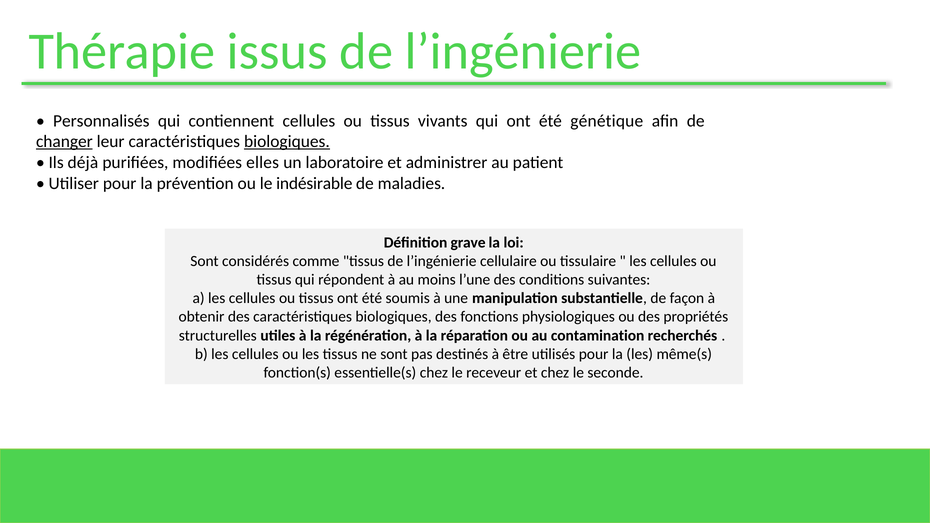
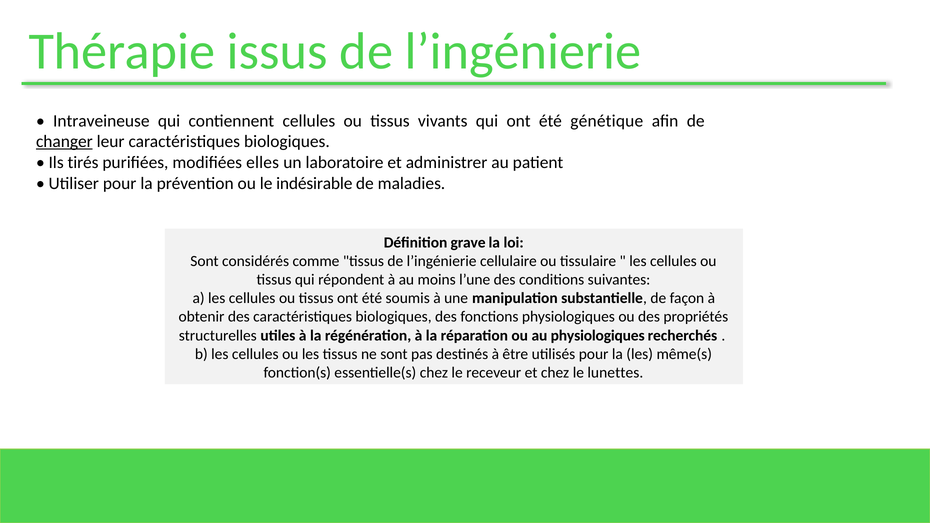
Personnalisés: Personnalisés -> Intraveineuse (101, 121)
biologiques underline: present -> none (287, 142)
déjà: déjà -> tirés (83, 163)
au contamination: contamination -> physiologiques (598, 336)
seconde: seconde -> lunettes (615, 373)
